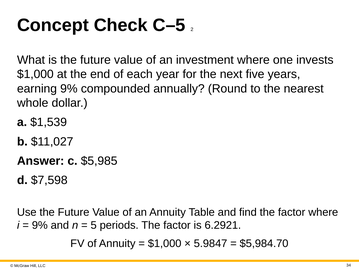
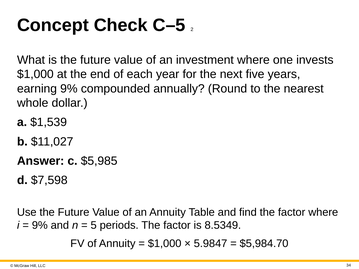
6.2921: 6.2921 -> 8.5349 (223, 226)
